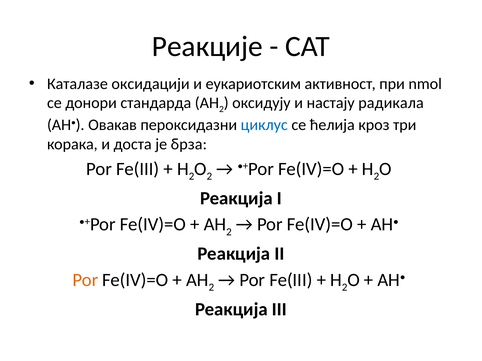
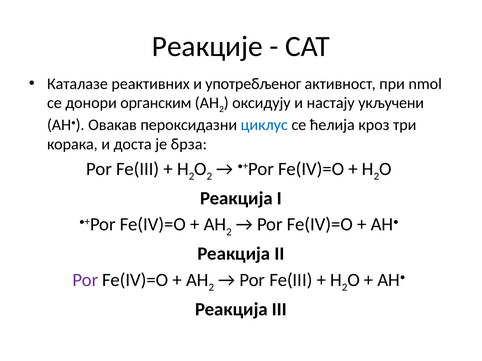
оксидацији: оксидацији -> реактивних (151, 84)
еукариотским: еукариотским -> употребљеног (253, 84)
стандарда: стандарда -> органским (156, 103)
радикала: радикала -> укључени (391, 103)
Por colour: orange -> purple (85, 280)
